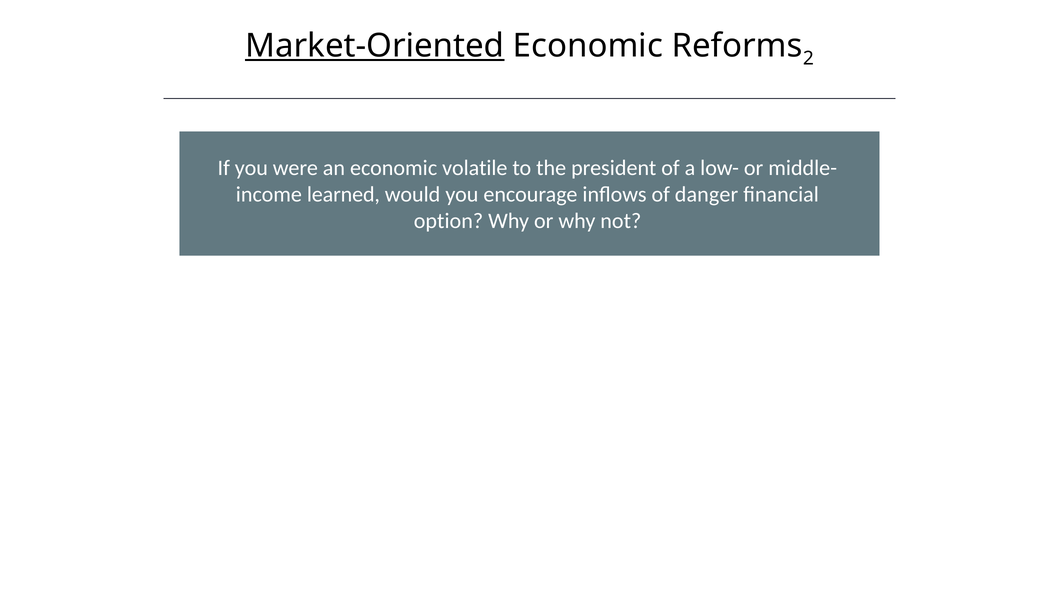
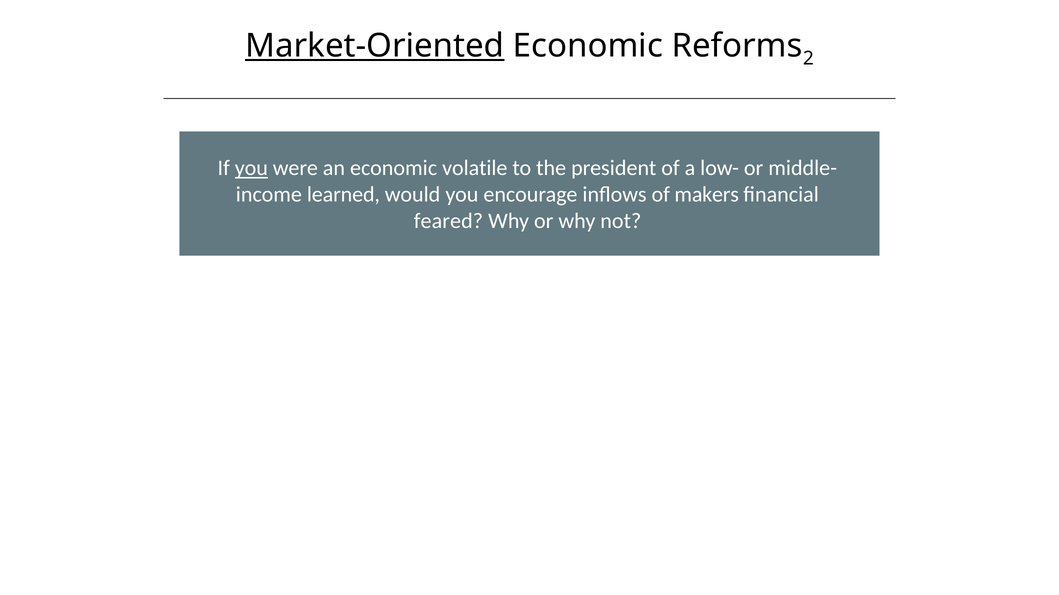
you underline: none -> present (251, 168)
danger: danger -> makers (707, 195)
option: option -> feared (448, 221)
